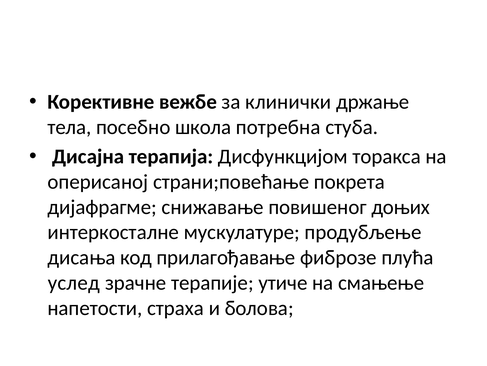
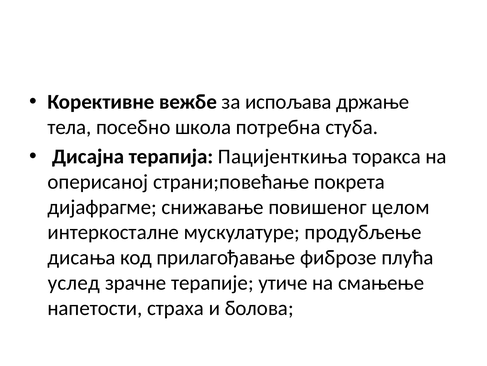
клинички: клинички -> испољава (288, 102)
Дисфункцијом: Дисфункцијом -> Пацијенткиња (283, 156)
доњих: доњих -> целом (401, 207)
